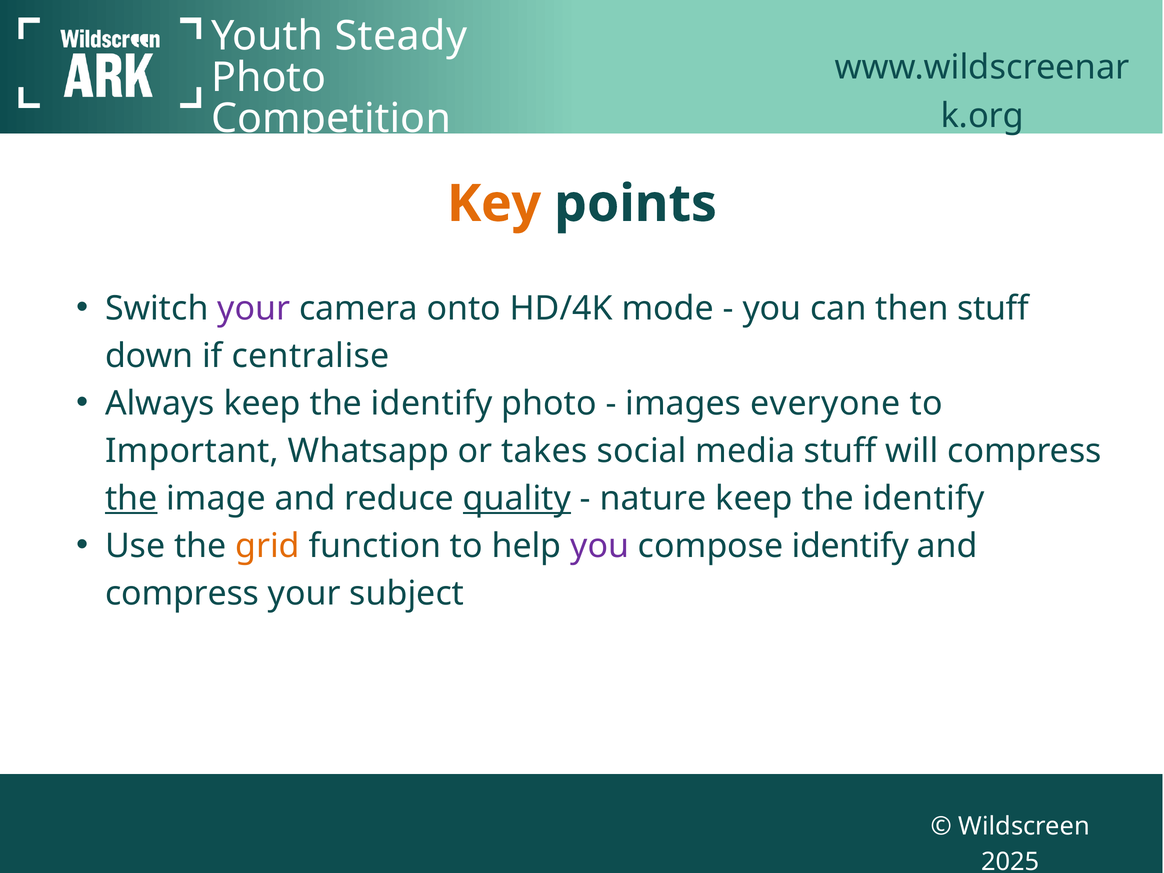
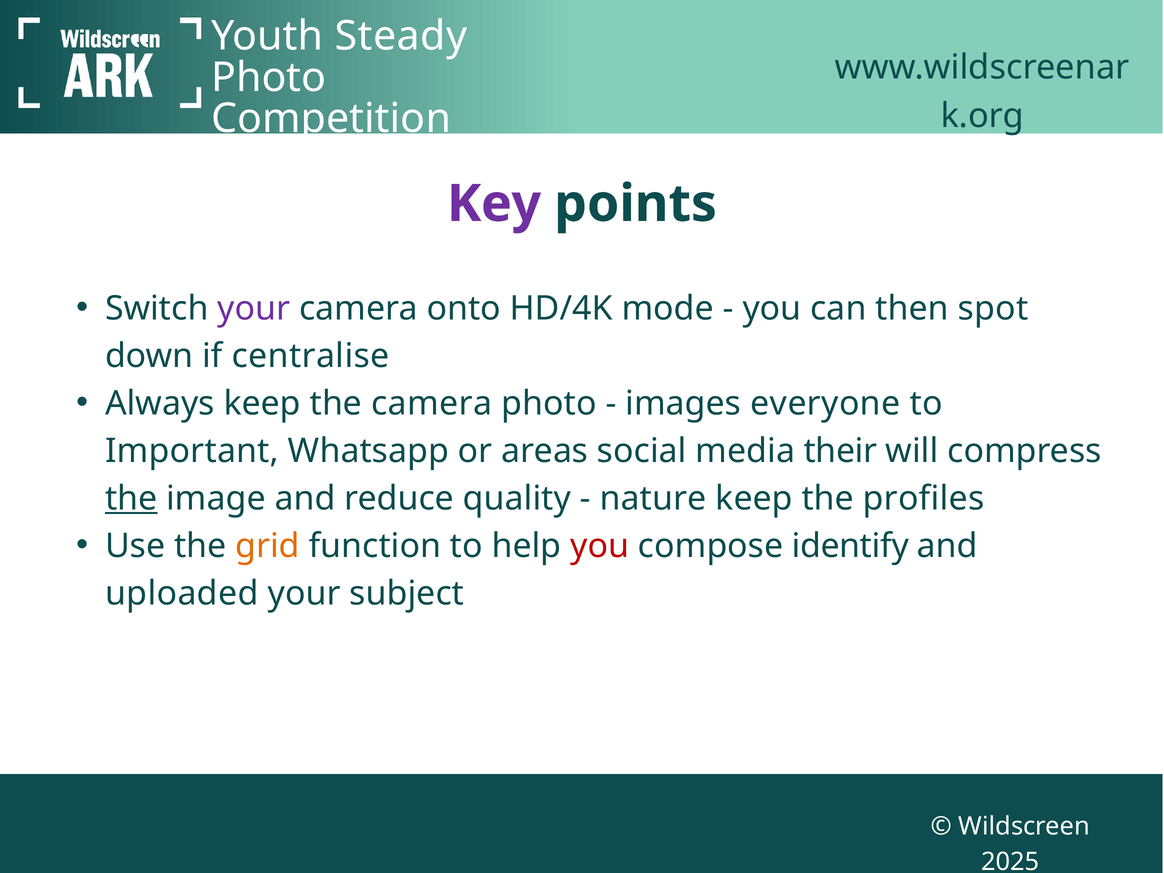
Key colour: orange -> purple (494, 204)
then stuff: stuff -> spot (993, 308)
Always keep the identify: identify -> camera (432, 403)
takes: takes -> areas (545, 451)
media stuff: stuff -> their (840, 451)
quality underline: present -> none (517, 498)
identify: identify -> profiles (924, 498)
you colour: purple -> red (600, 546)
compress: compress -> uploaded (182, 593)
